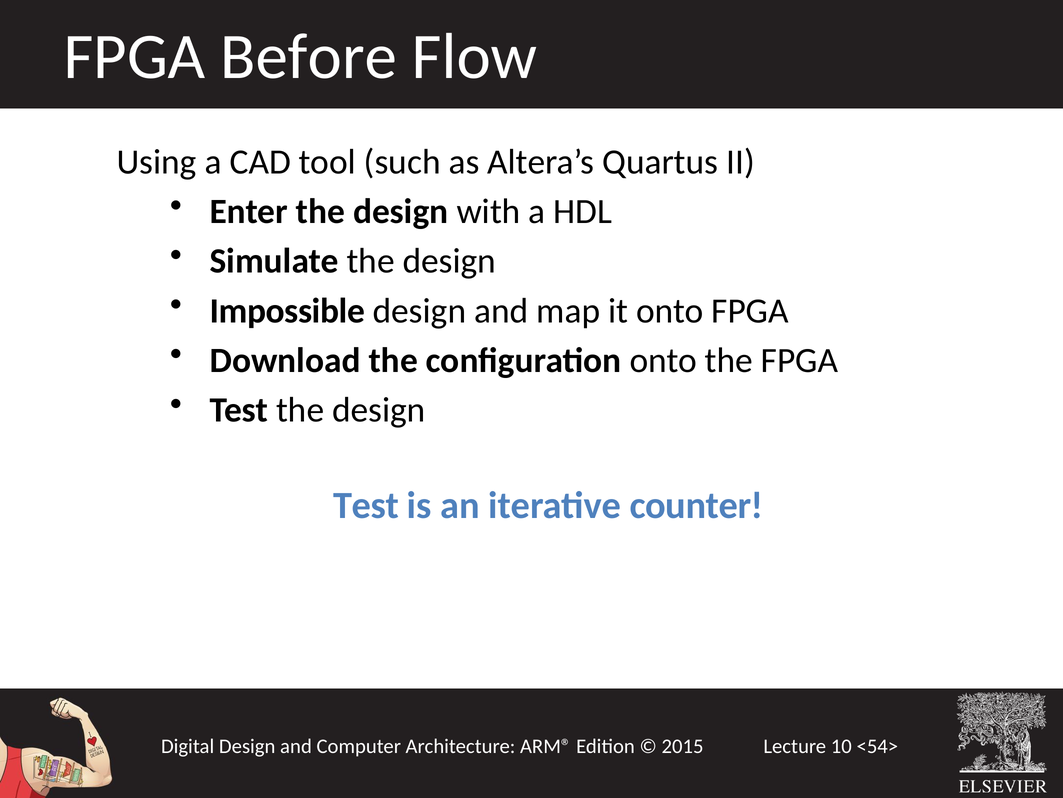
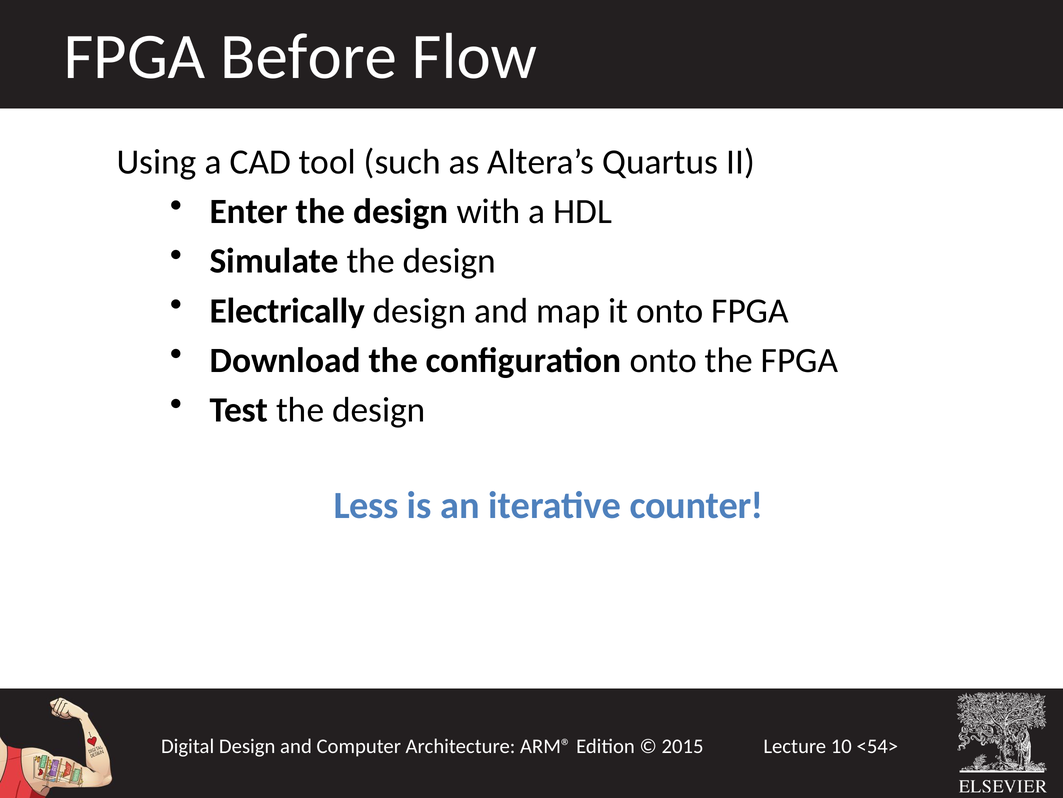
Impossible: Impossible -> Electrically (287, 311)
Test: Test -> Less (366, 505)
